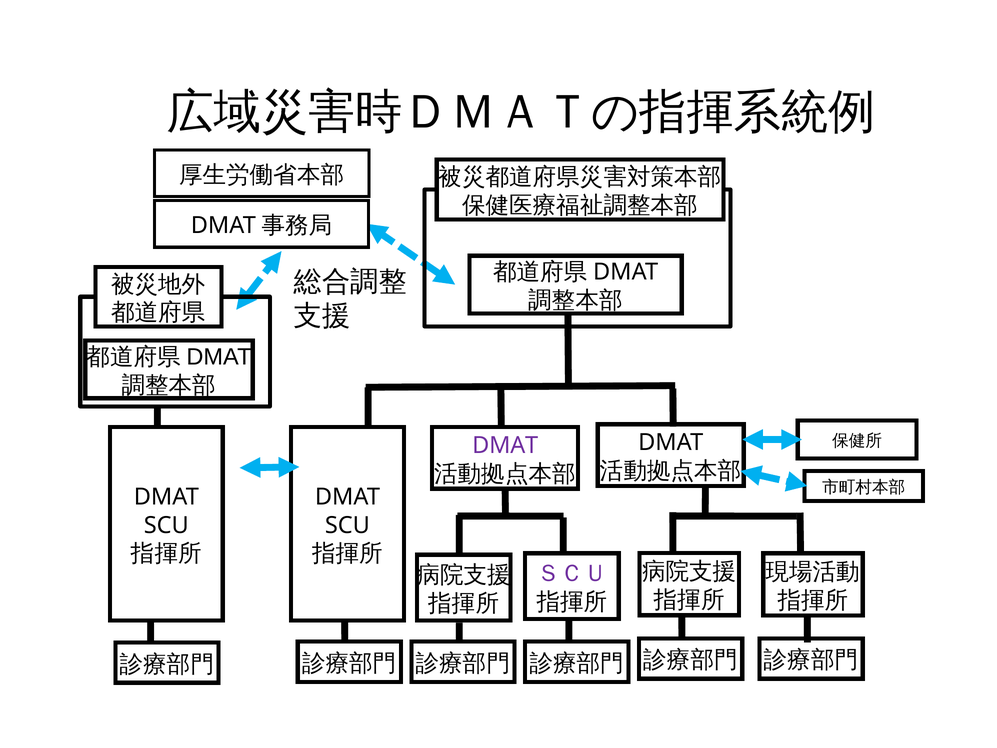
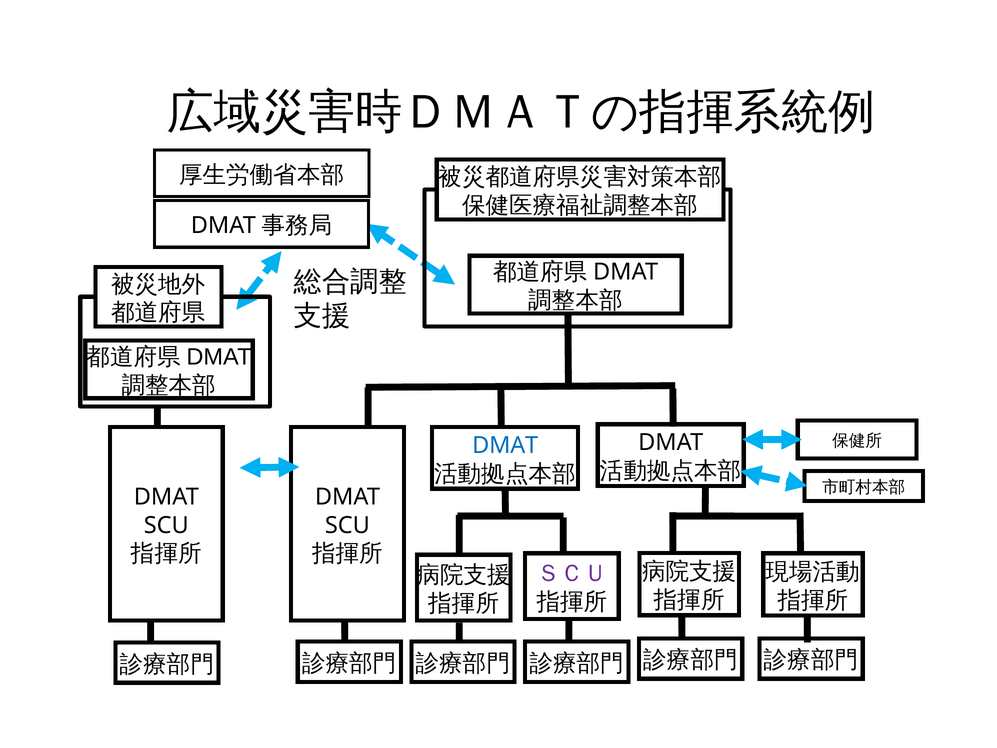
DMAT colour: purple -> blue (505, 445)
